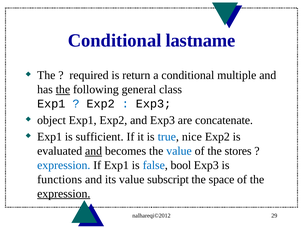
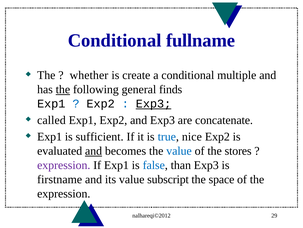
lastname: lastname -> fullname (201, 40)
required: required -> whether (89, 75)
return: return -> create (136, 75)
class: class -> finds (171, 89)
Exp3 underline: none -> present (153, 103)
object: object -> called (51, 120)
expression colour: blue -> purple (64, 165)
bool: bool -> than (181, 165)
functions: functions -> firstname (60, 179)
expression underline: present -> none (64, 193)
